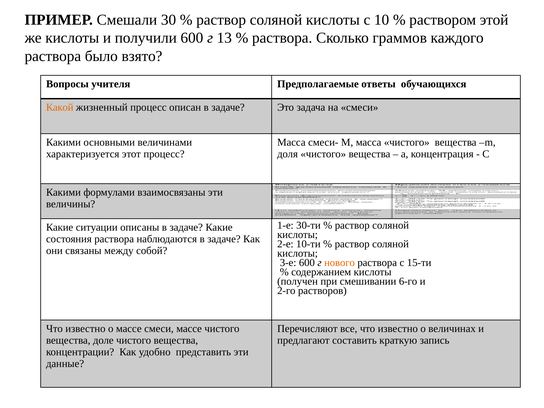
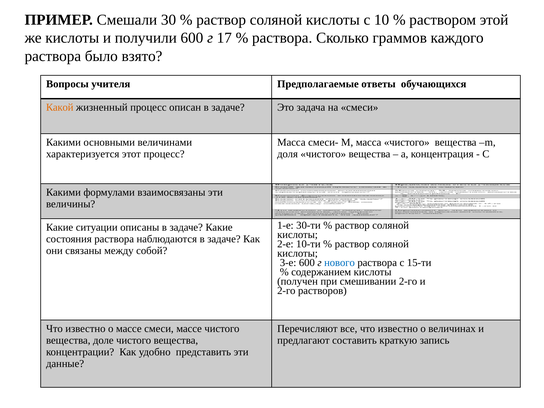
13: 13 -> 17 (224, 38)
нового colour: orange -> blue (340, 263)
смешивании 6-го: 6-го -> 2-го (408, 281)
